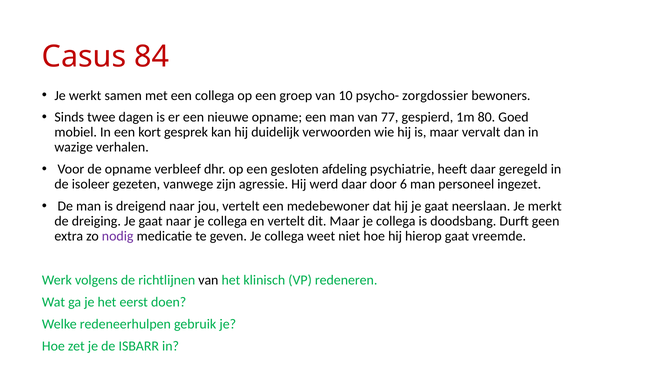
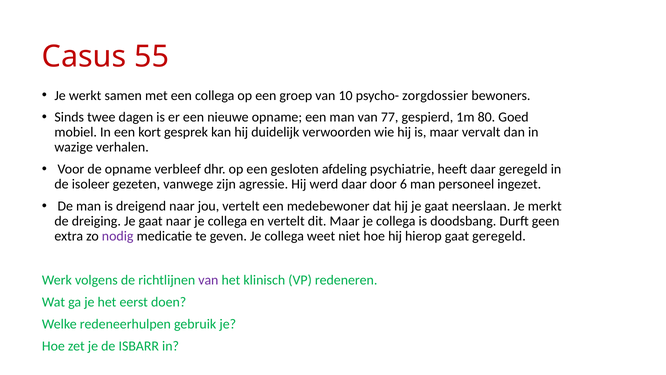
84: 84 -> 55 (152, 56)
gaat vreemde: vreemde -> geregeld (499, 236)
van colour: black -> purple (208, 280)
